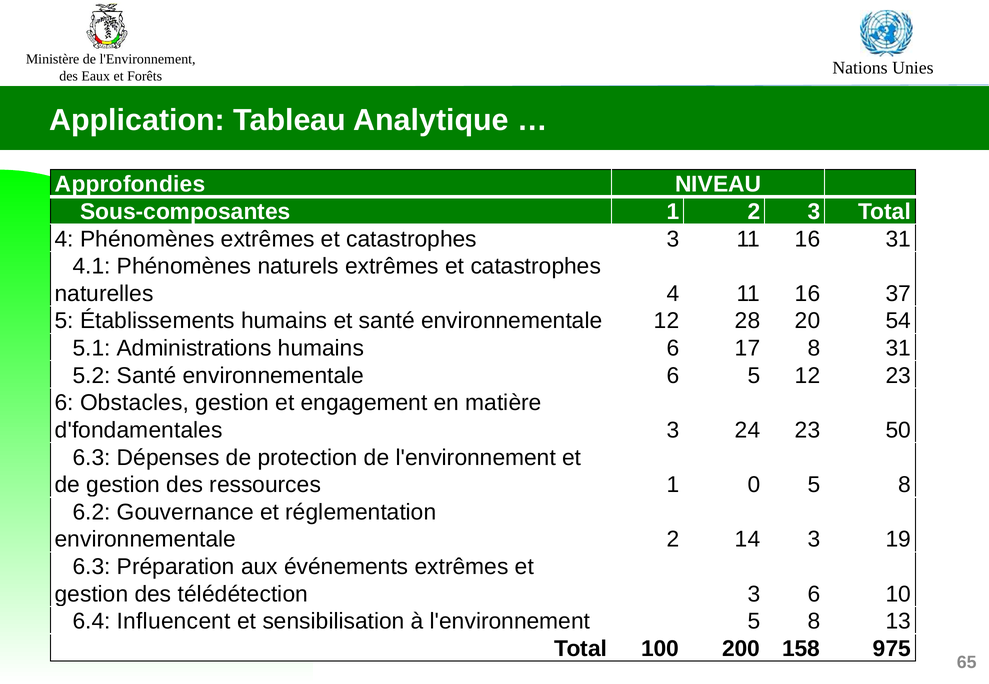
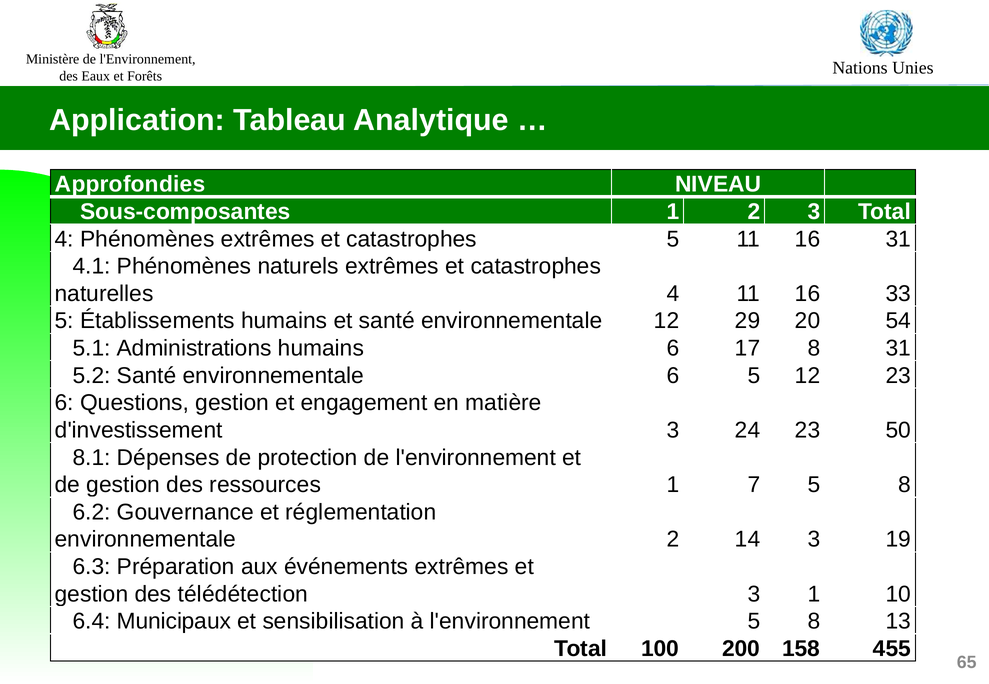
catastrophes 3: 3 -> 5 (673, 239)
37: 37 -> 33 (898, 294)
28: 28 -> 29 (748, 321)
Obstacles: Obstacles -> Questions (135, 403)
d'fondamentales: d'fondamentales -> d'investissement (139, 431)
6.3: 6.3 -> 8.1 (92, 458)
0: 0 -> 7 (754, 485)
3 6: 6 -> 1 (814, 595)
Influencent: Influencent -> Municipaux (174, 622)
975: 975 -> 455 (892, 649)
